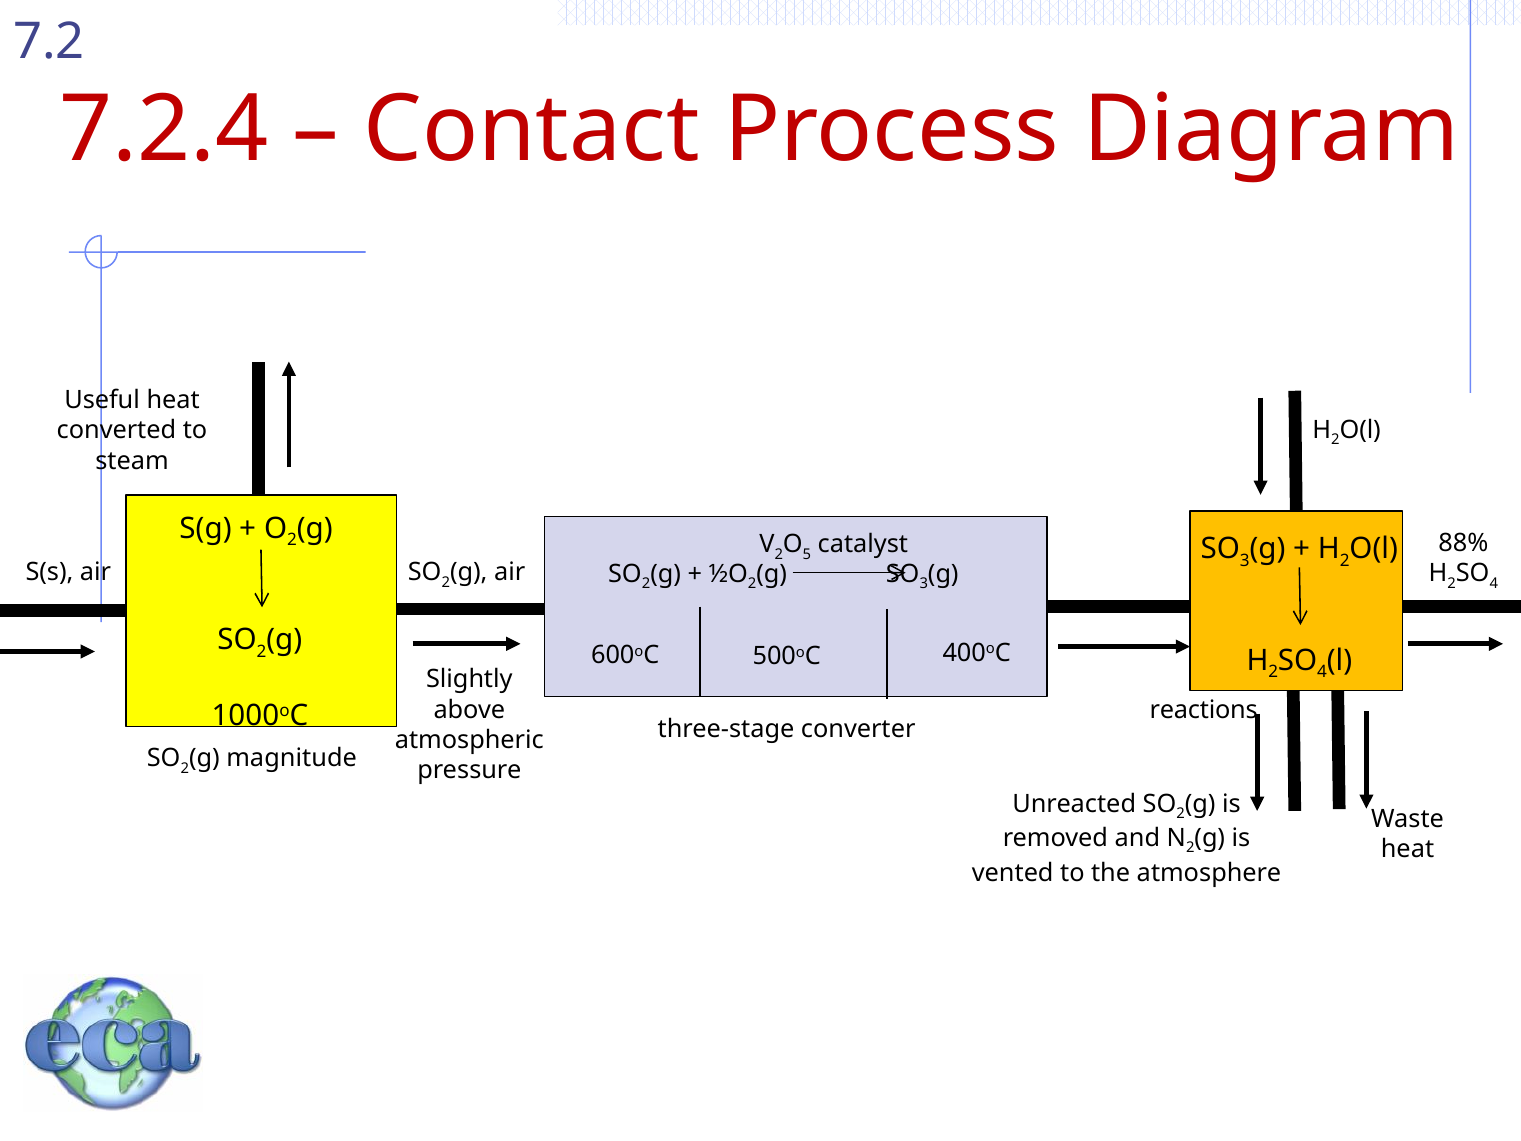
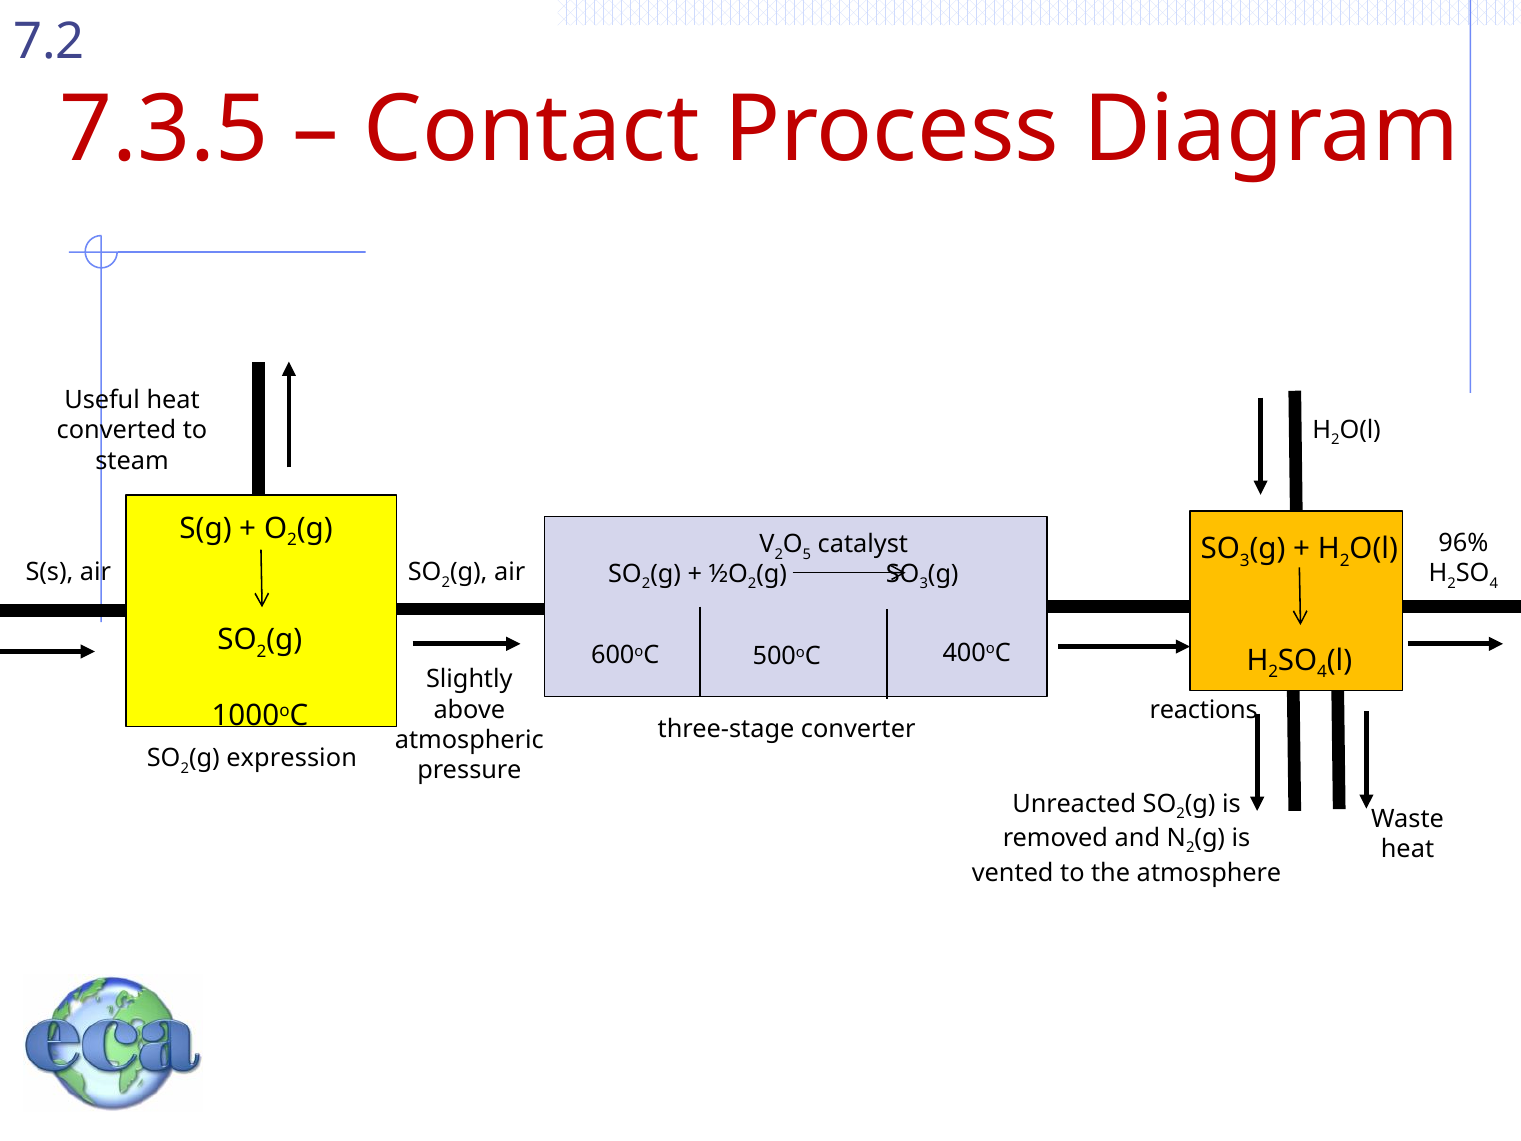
7.2.4: 7.2.4 -> 7.3.5 (164, 130)
88%: 88% -> 96% (1463, 543)
magnitude: magnitude -> expression (292, 758)
